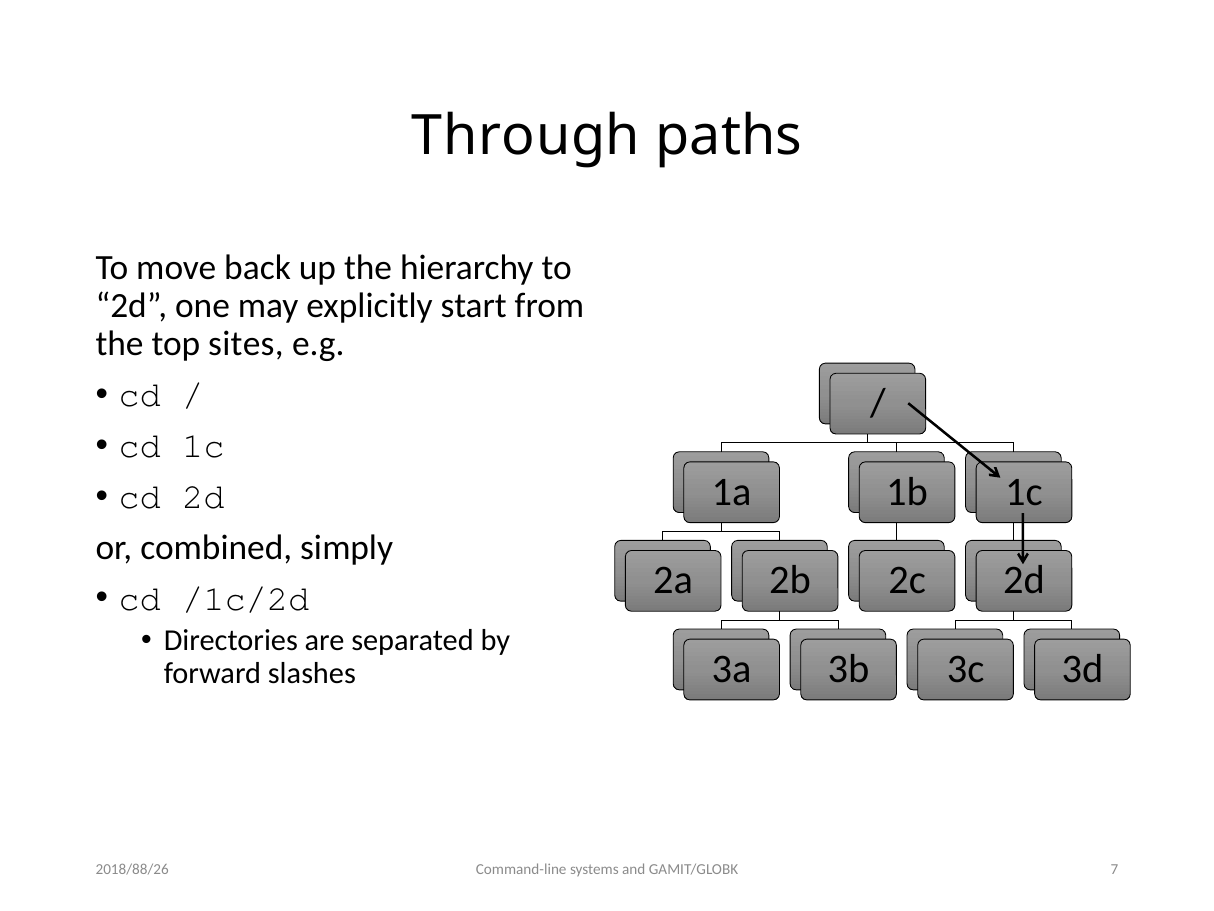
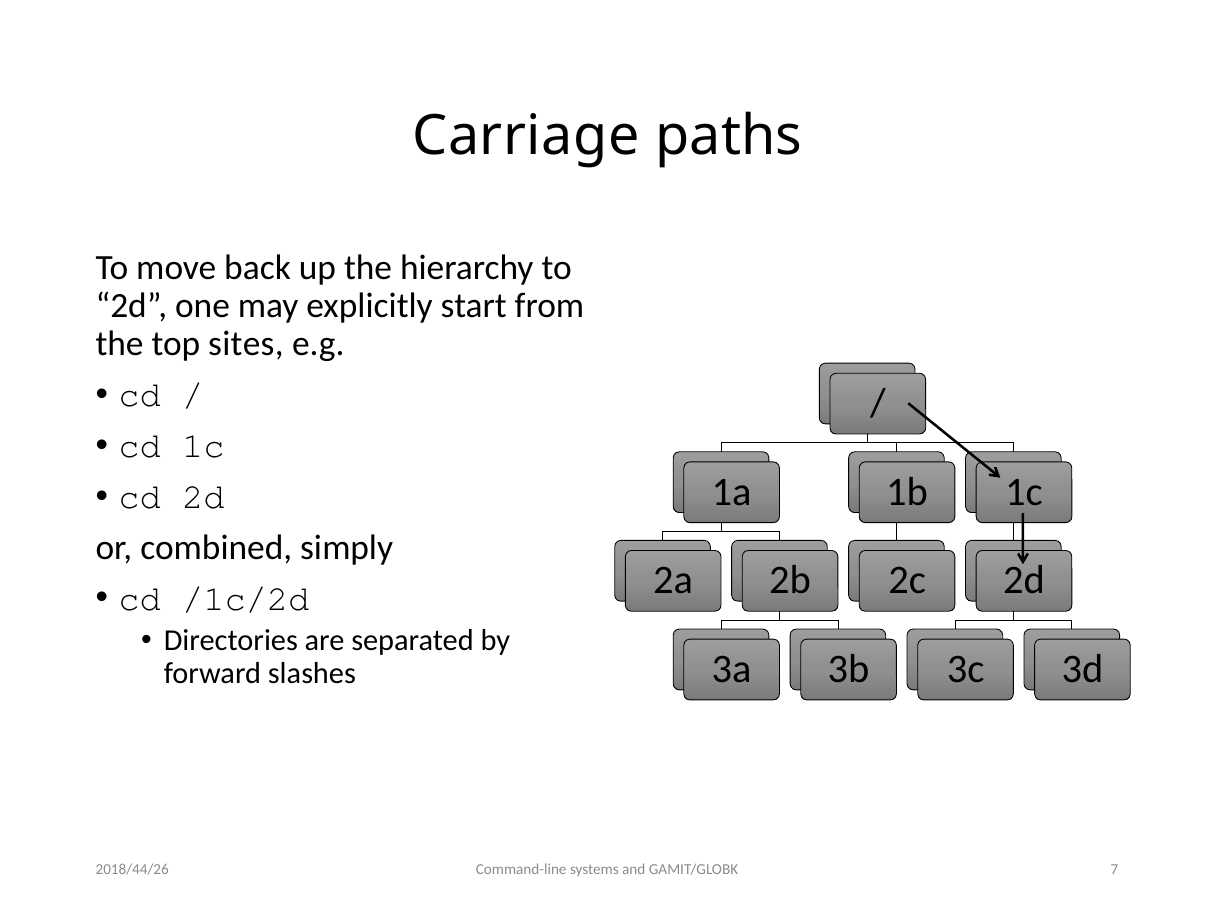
Through: Through -> Carriage (526, 136)
2018/88/26: 2018/88/26 -> 2018/44/26 (132, 869)
